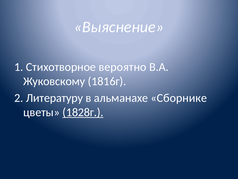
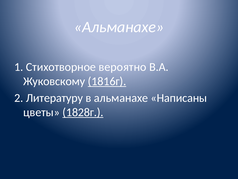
Выяснение: Выяснение -> Альманахе (119, 27)
1816г underline: none -> present (107, 81)
Сборнике: Сборнике -> Написаны (179, 98)
